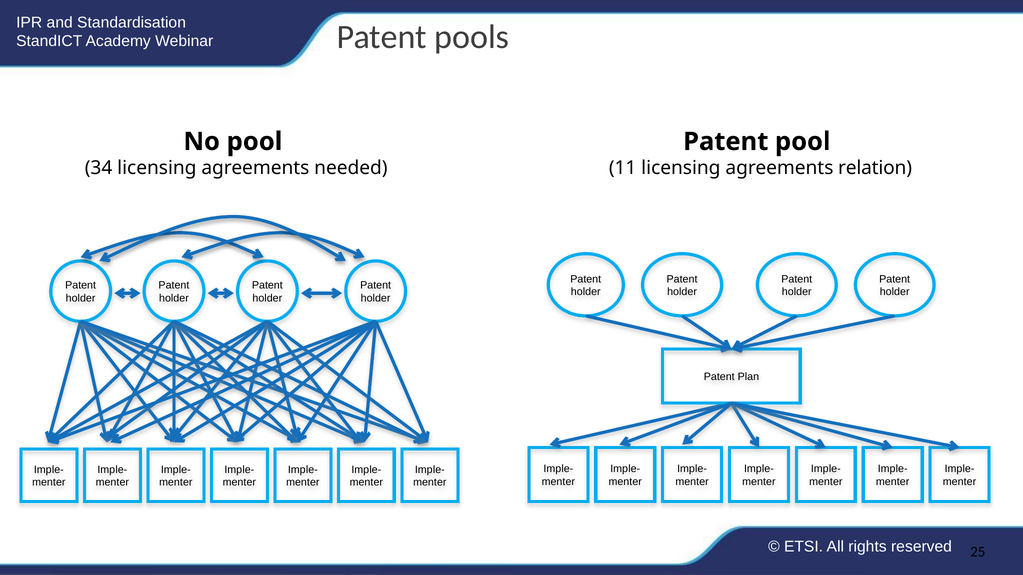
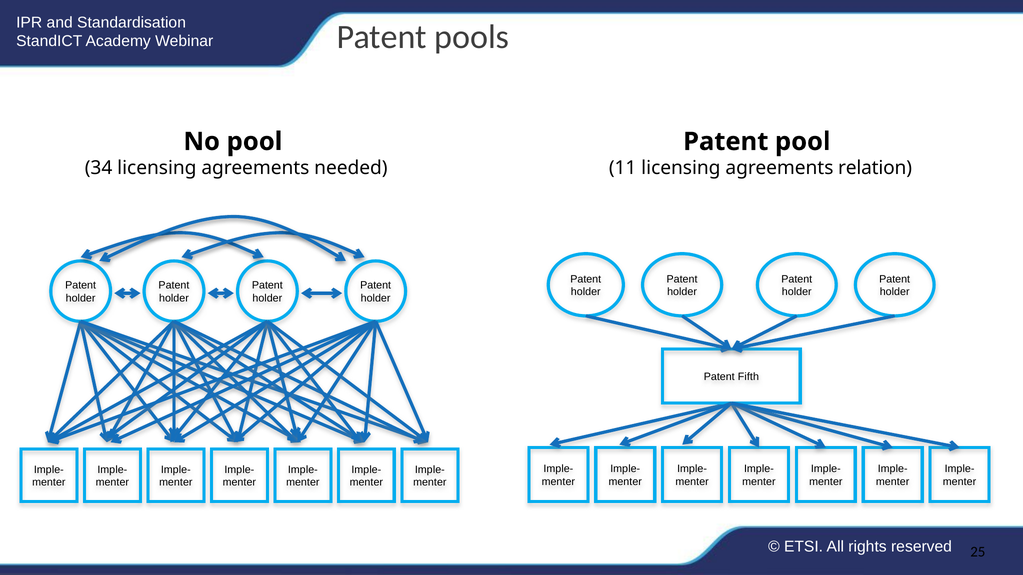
Plan: Plan -> Fifth (748, 377)
